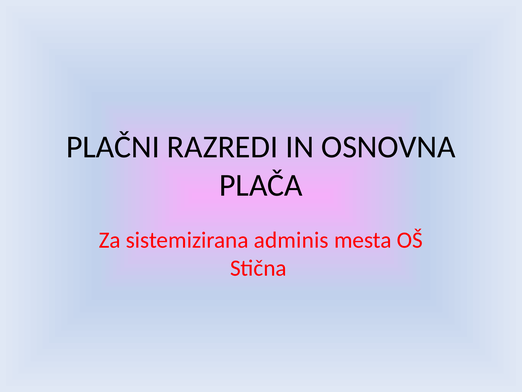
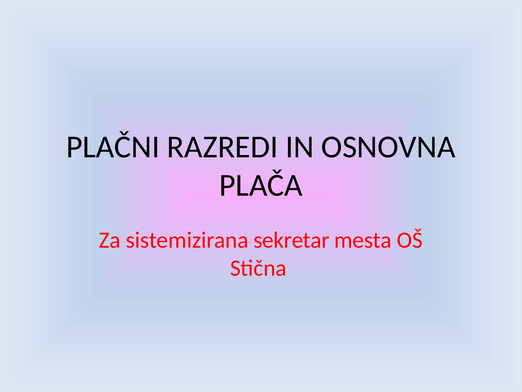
adminis: adminis -> sekretar (291, 240)
